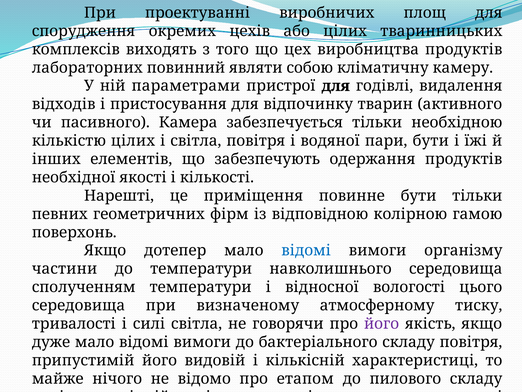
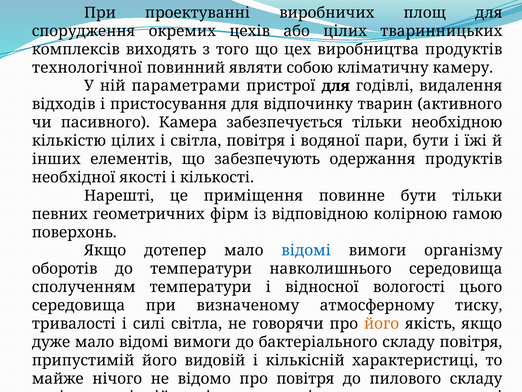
лабораторних: лабораторних -> технологічної (87, 68)
частини: частини -> оборотів (65, 269)
його colour: purple -> orange (382, 323)
про етапом: етапом -> повітря (305, 378)
